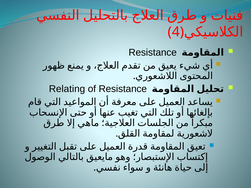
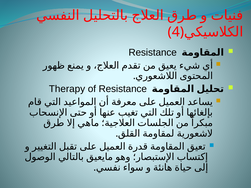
Relating: Relating -> Therapy (67, 89)
